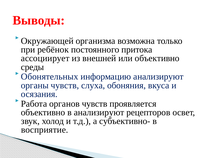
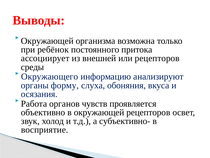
или объективно: объективно -> рецепторов (157, 58)
Обонятельных: Обонятельных -> Окружающего (50, 76)
органы чувств: чувств -> форму (65, 85)
в анализируют: анализируют -> окружающей (99, 112)
